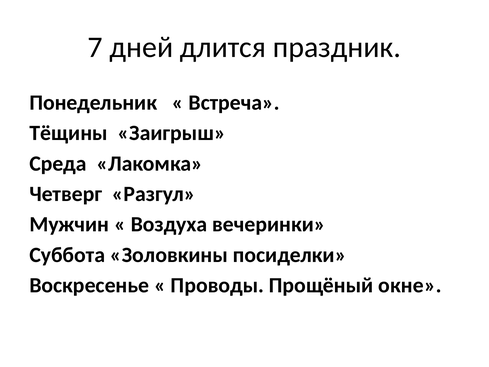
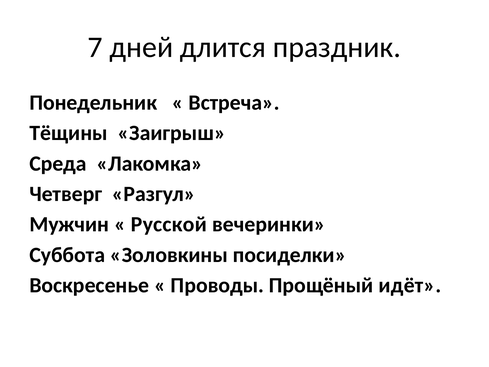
Воздуха: Воздуха -> Русской (169, 224)
окне: окне -> идёт (410, 285)
